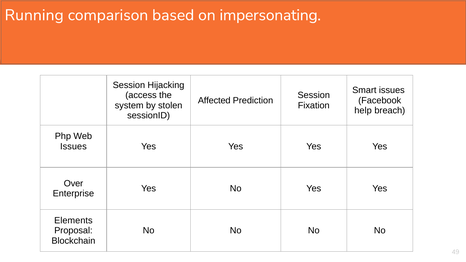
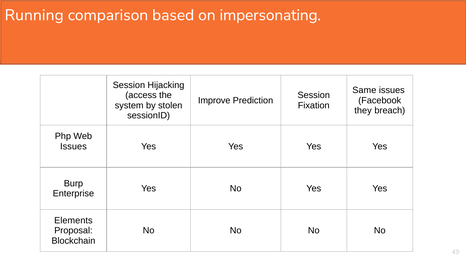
Smart: Smart -> Same (364, 90)
Affected: Affected -> Improve (214, 100)
help: help -> they (363, 111)
Over: Over -> Burp (73, 184)
